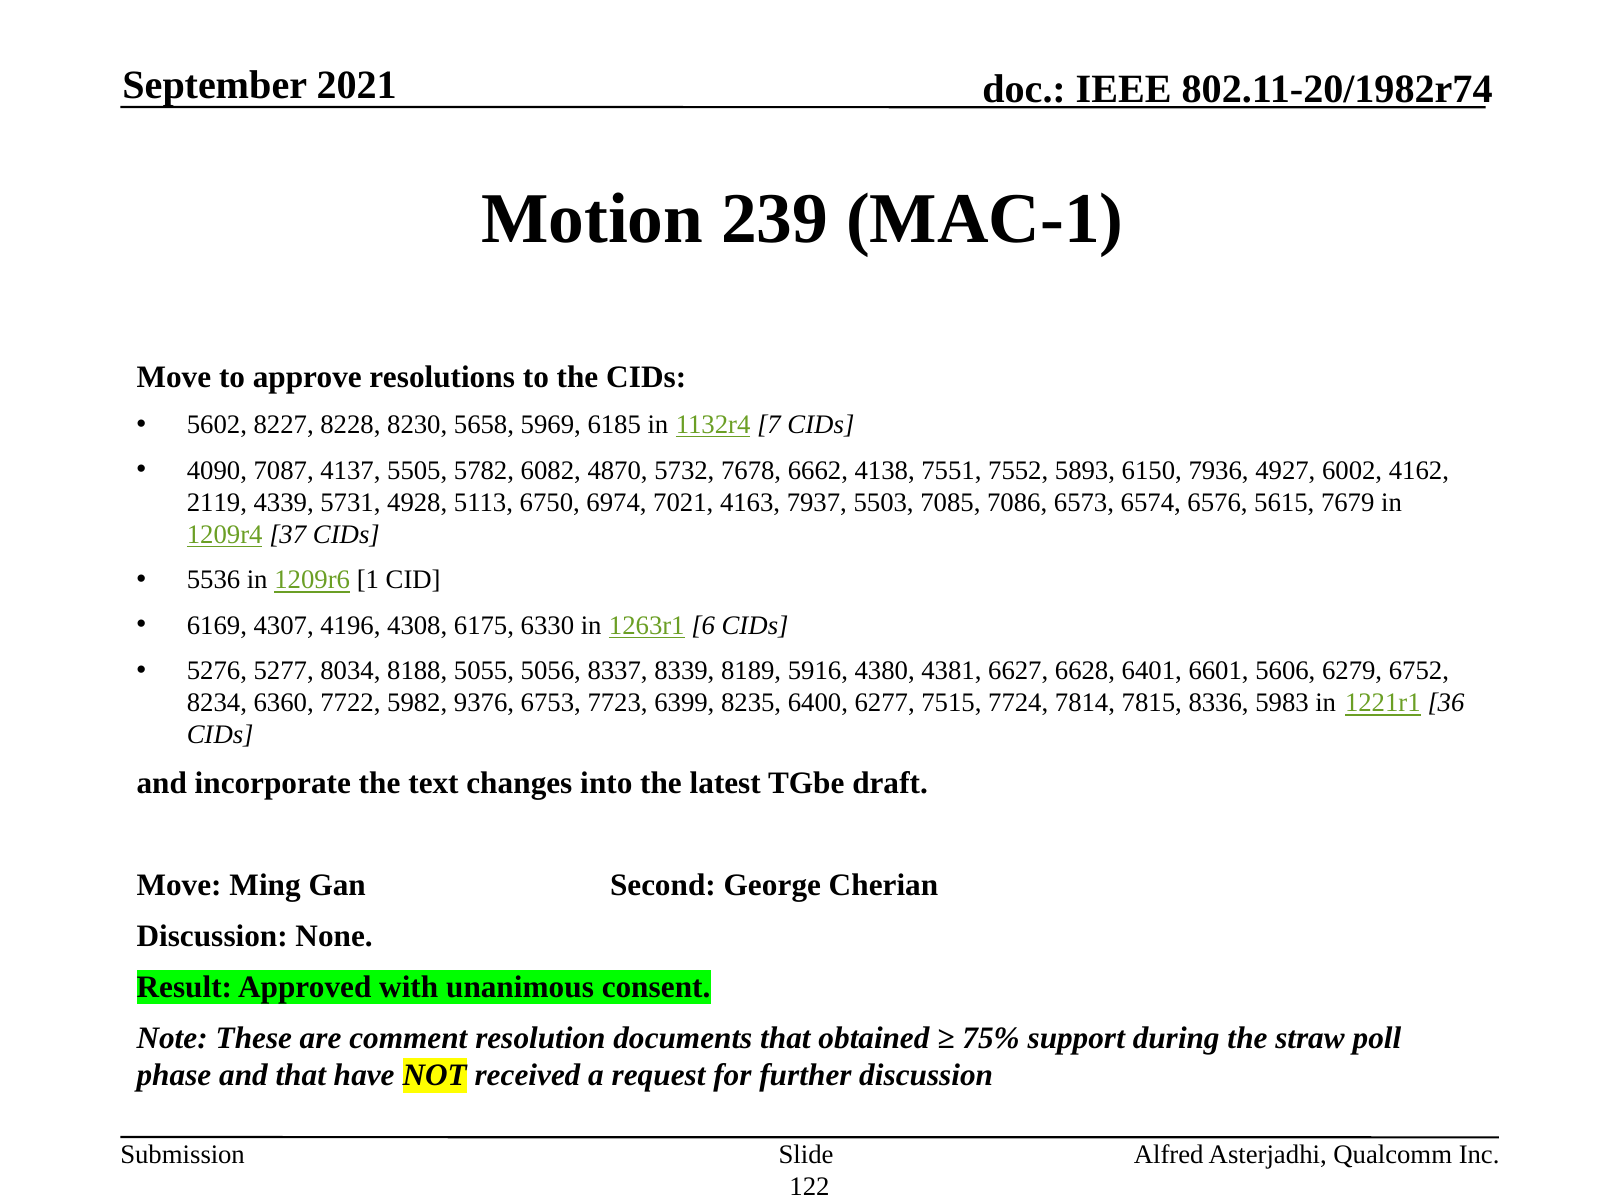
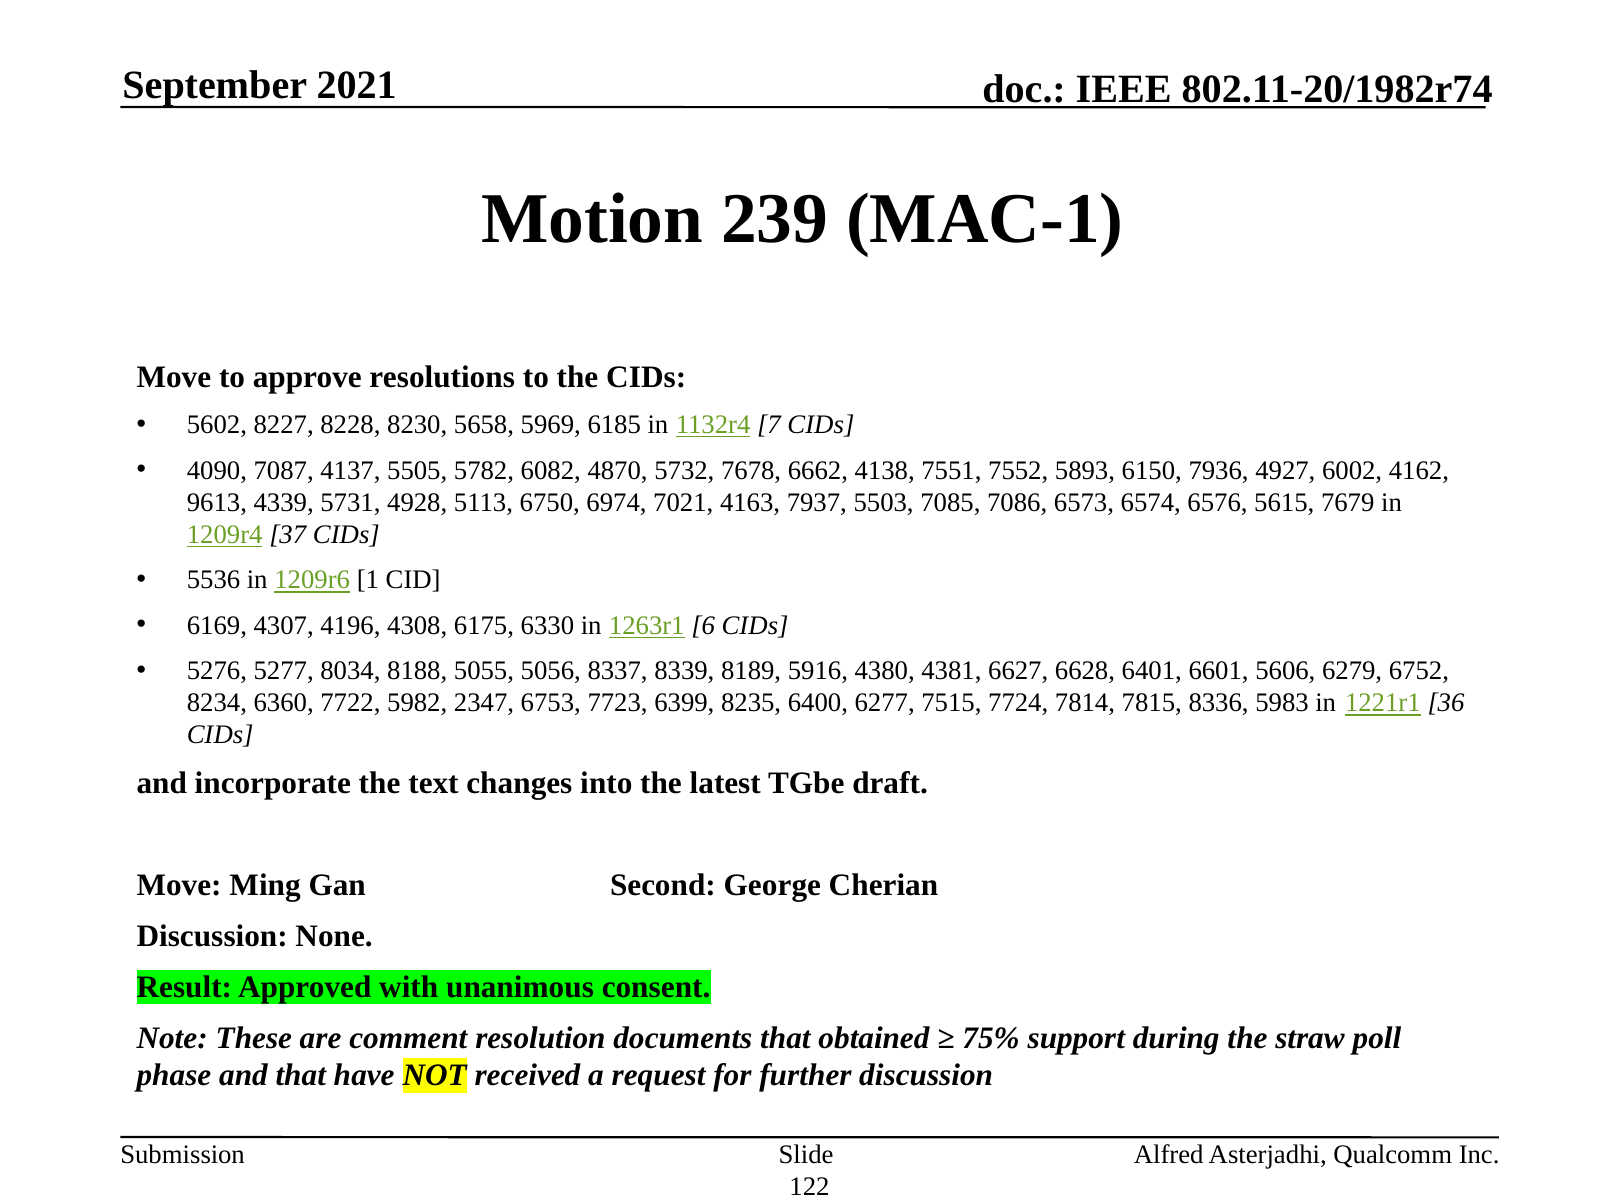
2119: 2119 -> 9613 (217, 503)
9376: 9376 -> 2347 (484, 703)
